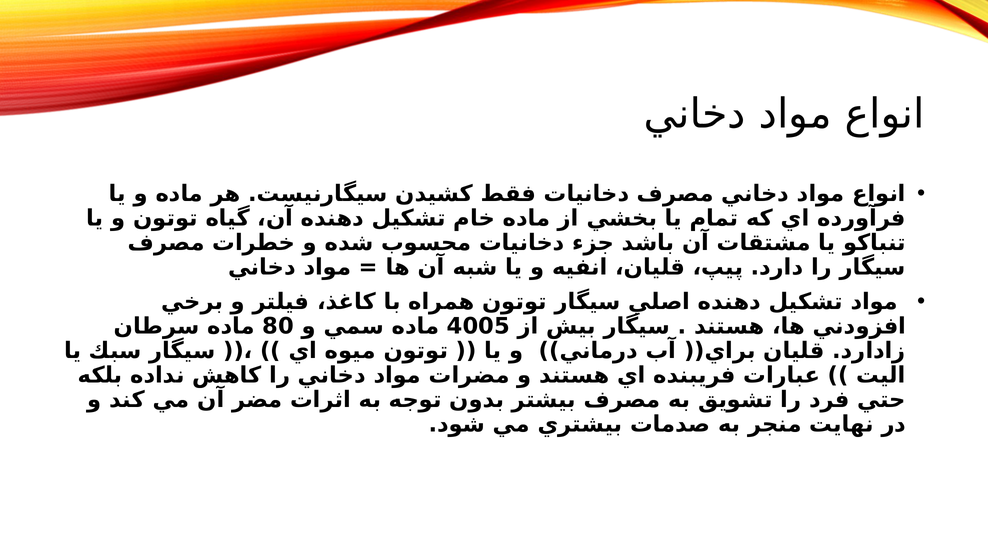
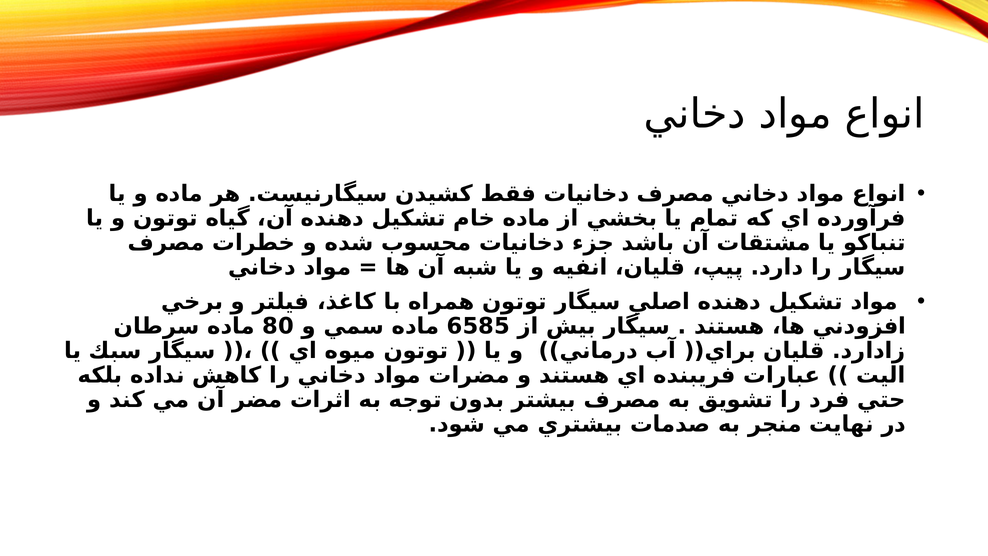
4005: 4005 -> 6585 (478, 326)
